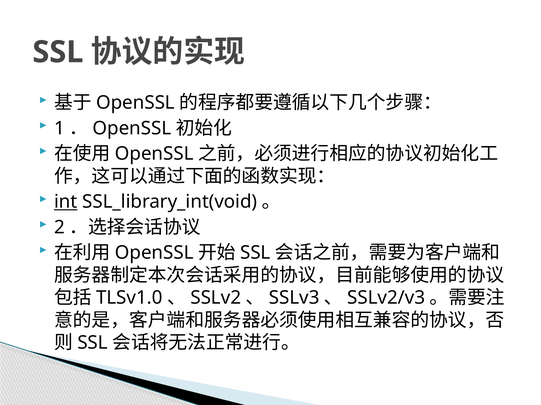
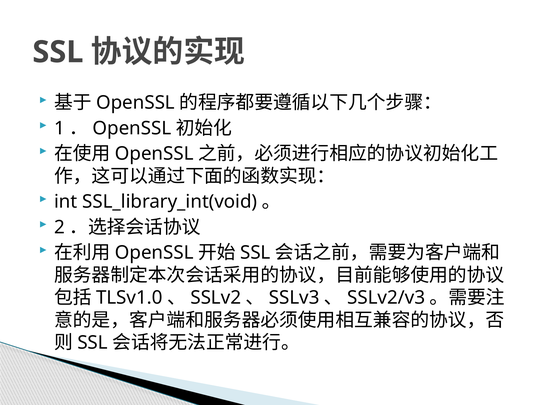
int underline: present -> none (66, 202)
